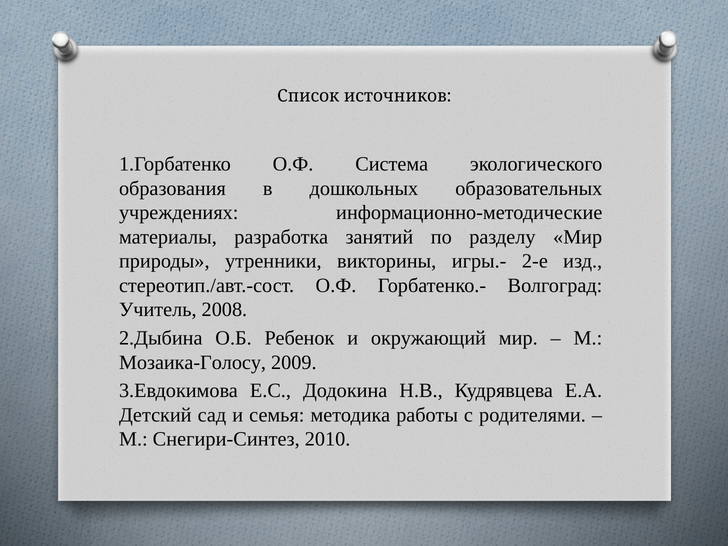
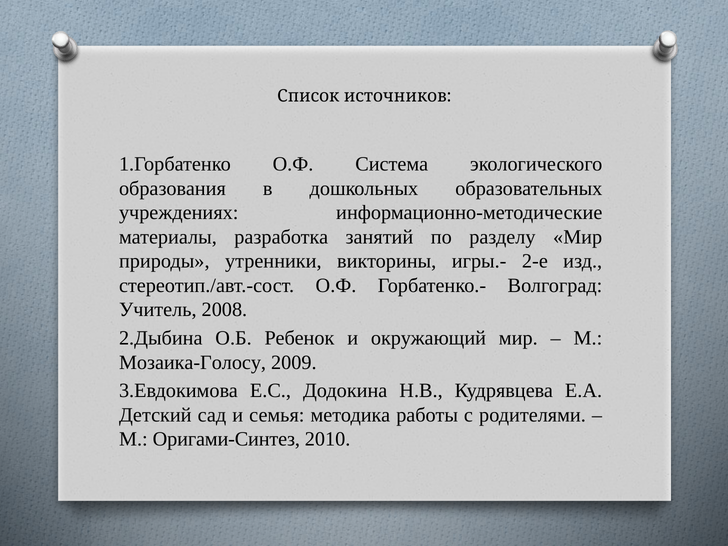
Снегири-Синтез: Снегири-Синтез -> Оригами-Синтез (226, 439)
